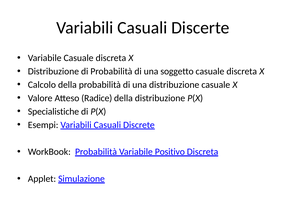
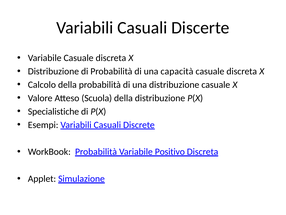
soggetto: soggetto -> capacità (177, 71)
Radice: Radice -> Scuola (97, 98)
